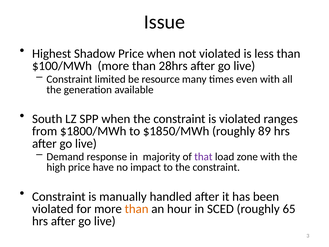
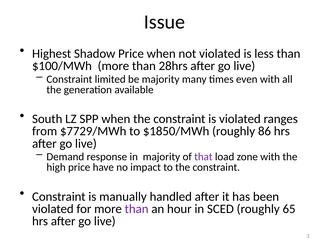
be resource: resource -> majority (161, 79)
$1800/MWh: $1800/MWh -> $7729/MWh (93, 131)
89: 89 -> 86 (264, 131)
than colour: orange -> purple (137, 209)
